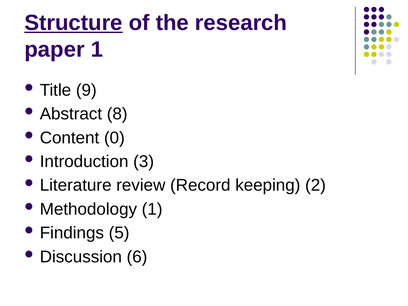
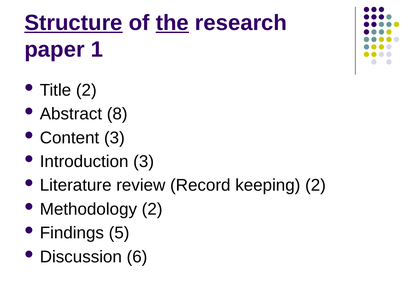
the underline: none -> present (172, 23)
Title 9: 9 -> 2 (86, 90)
Content 0: 0 -> 3 (114, 138)
Methodology 1: 1 -> 2 (152, 209)
